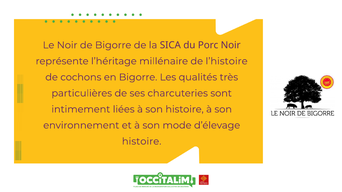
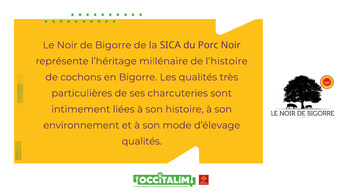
histoire: histoire -> qualités (142, 142)
